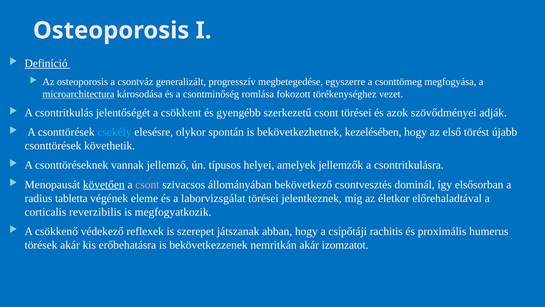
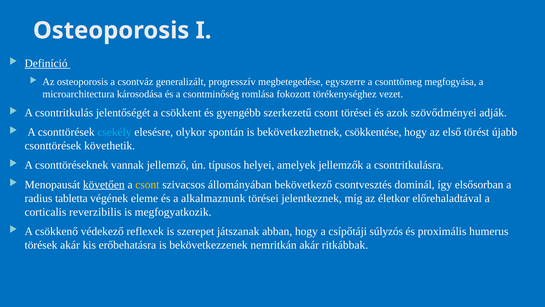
microarchitectura underline: present -> none (78, 94)
kezelésében: kezelésében -> csökkentése (373, 132)
csont colour: pink -> yellow (147, 184)
laborvizsgálat: laborvizsgálat -> alkalmaznunk (213, 198)
rachitis: rachitis -> súlyzós (386, 231)
izomzatot: izomzatot -> ritkábbak (345, 245)
